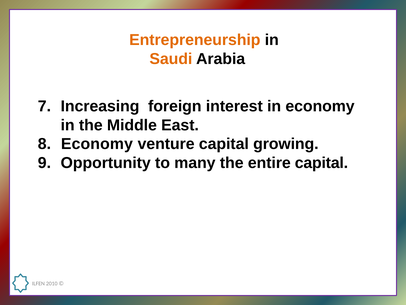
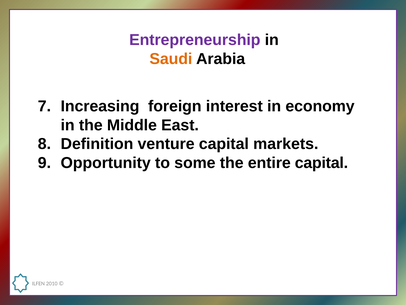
Entrepreneurship colour: orange -> purple (195, 40)
Economy: Economy -> Definition (97, 144)
growing: growing -> markets (286, 144)
many: many -> some (195, 163)
